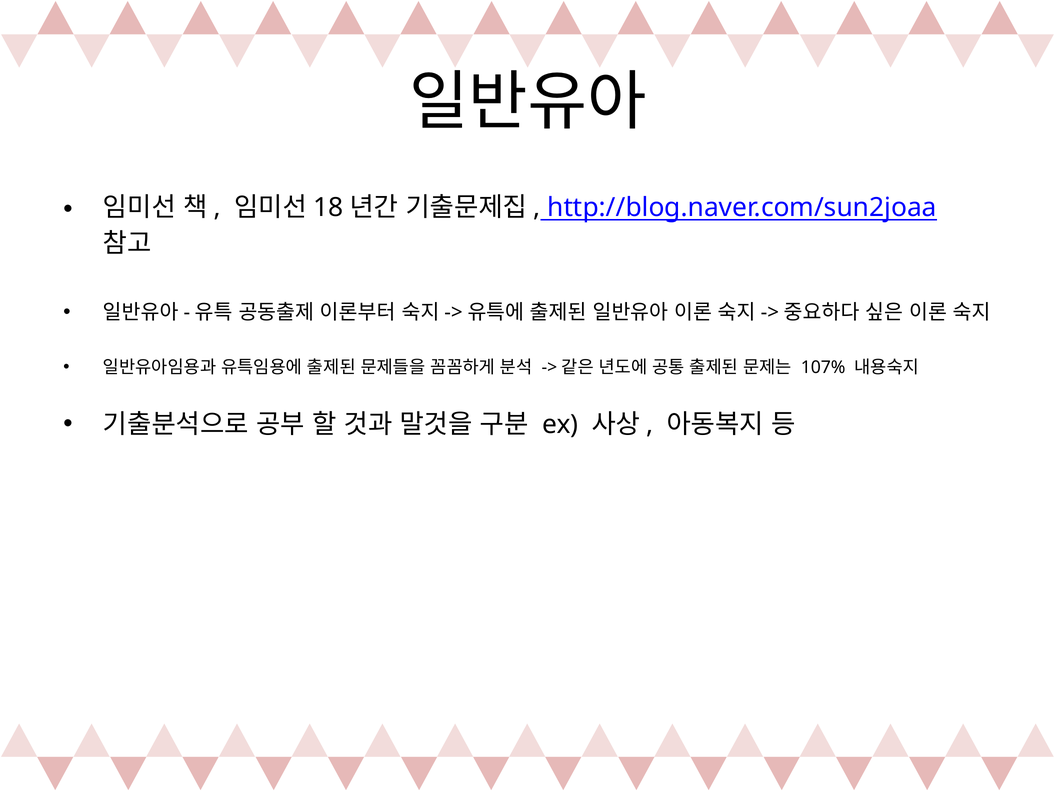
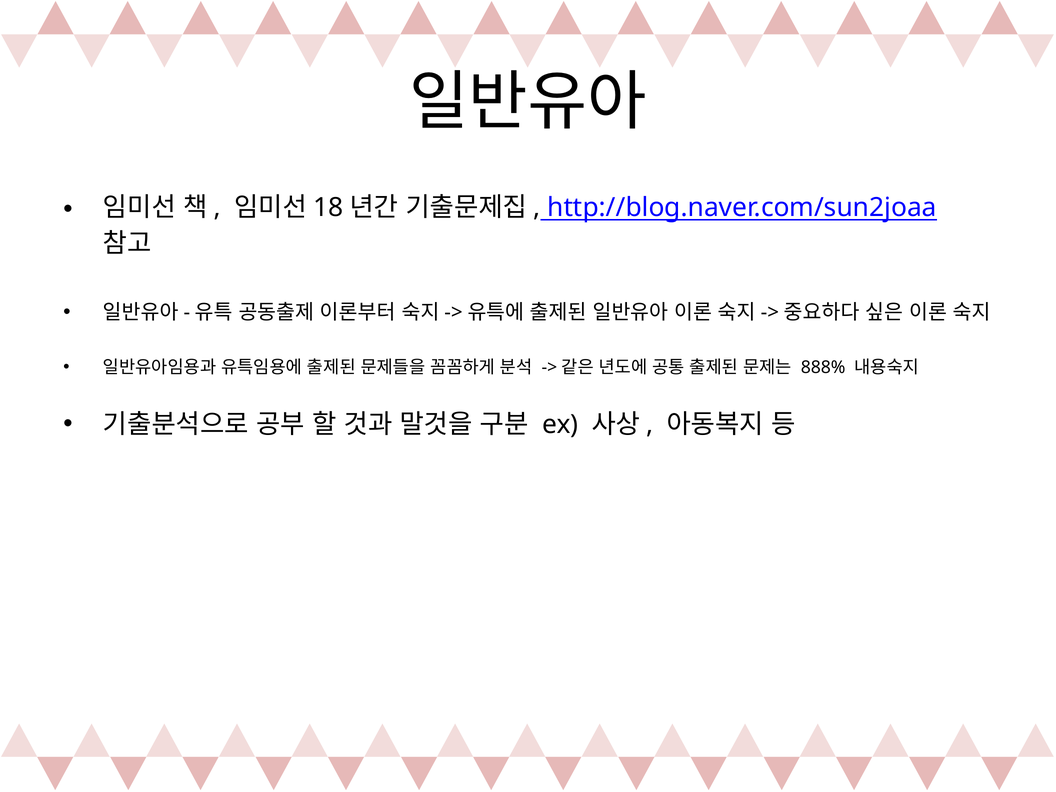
107%: 107% -> 888% (823, 368)
